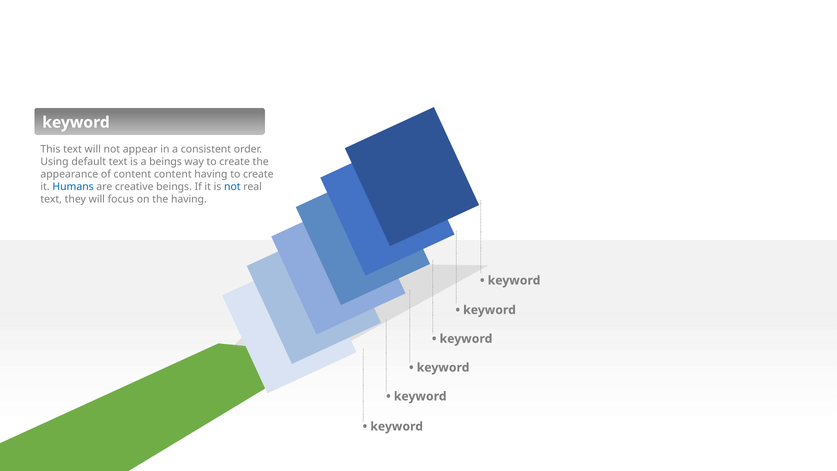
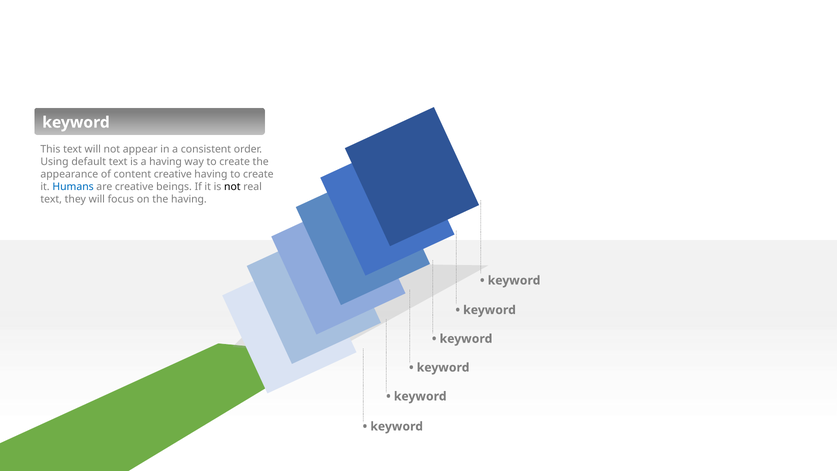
a beings: beings -> having (166, 162)
content content: content -> creative (173, 174)
not colour: blue -> black (232, 187)
